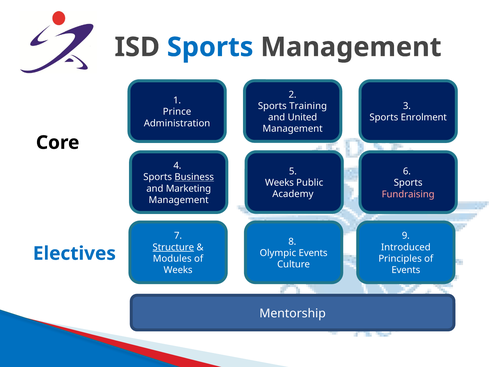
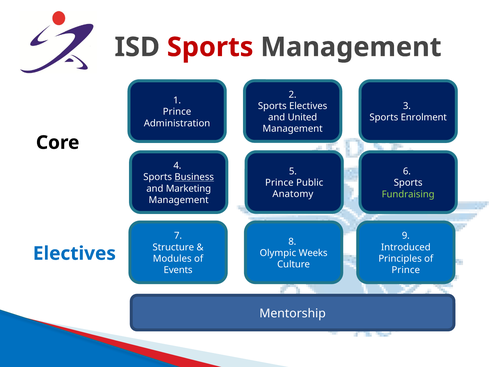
Sports colour: blue -> red (210, 47)
Sports Training: Training -> Electives (308, 106)
Weeks: Weeks -> Prince (279, 183)
Academy: Academy -> Anatomy (293, 194)
Fundraising colour: pink -> light green (408, 194)
Structure underline: present -> none (173, 247)
Olympic Events: Events -> Weeks (313, 253)
Weeks: Weeks -> Events (178, 270)
Events: Events -> Prince (406, 270)
